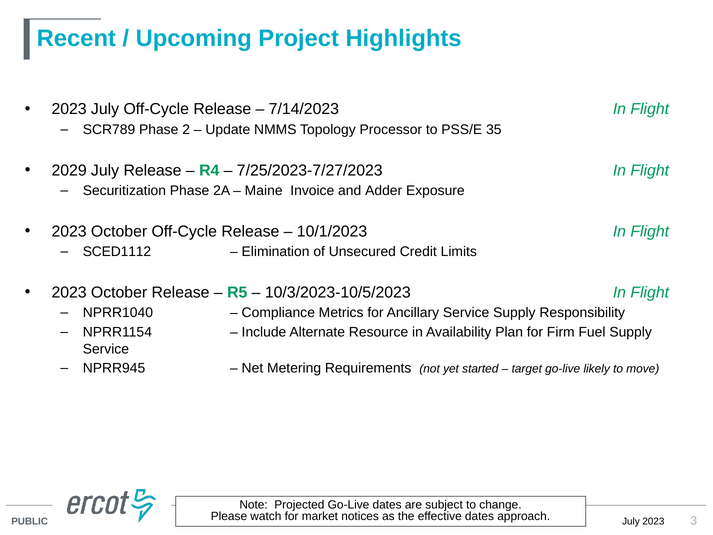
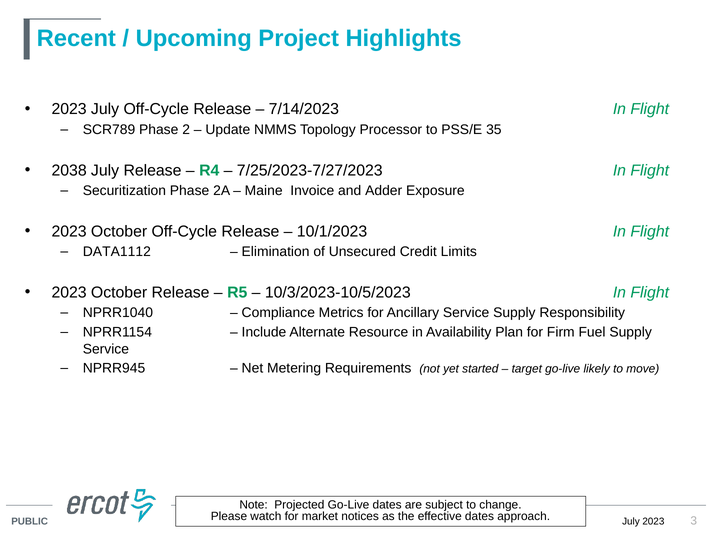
2029: 2029 -> 2038 (69, 170)
SCED1112: SCED1112 -> DATA1112 (117, 252)
